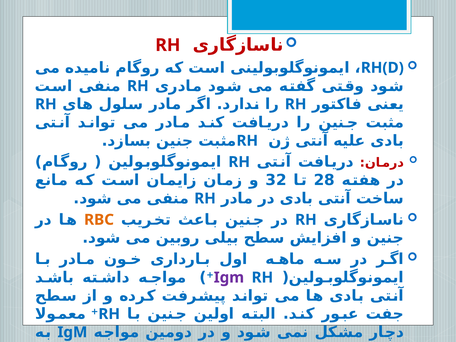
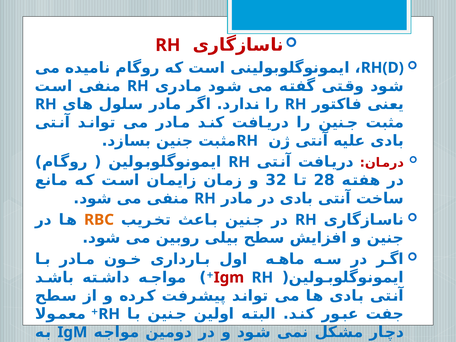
Igm colour: purple -> red (229, 277)
